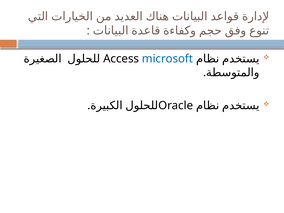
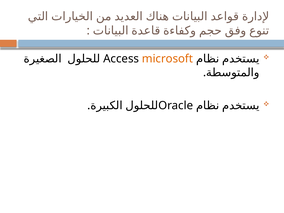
microsoft colour: blue -> orange (167, 59)
